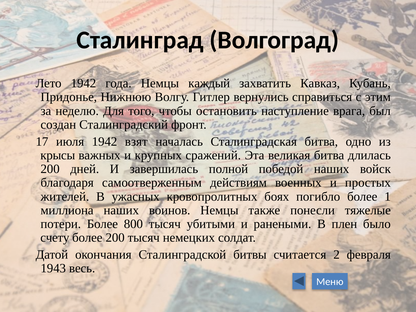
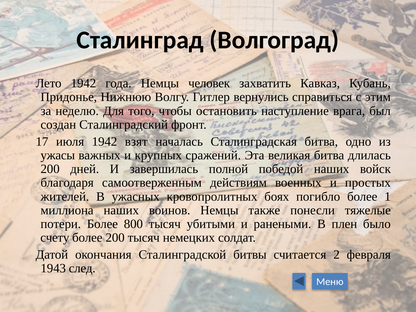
каждый: каждый -> человек (209, 83)
крысы: крысы -> ужасы (58, 155)
весь: весь -> след (82, 268)
